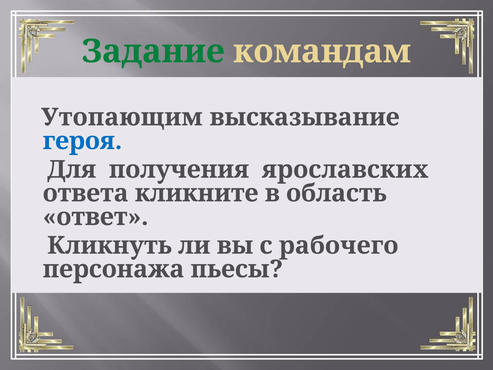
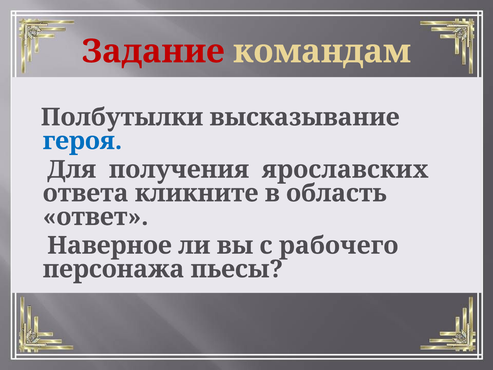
Задание colour: green -> red (153, 51)
Утопающим: Утопающим -> Полбутылки (122, 117)
Кликнуть: Кликнуть -> Наверное (110, 245)
